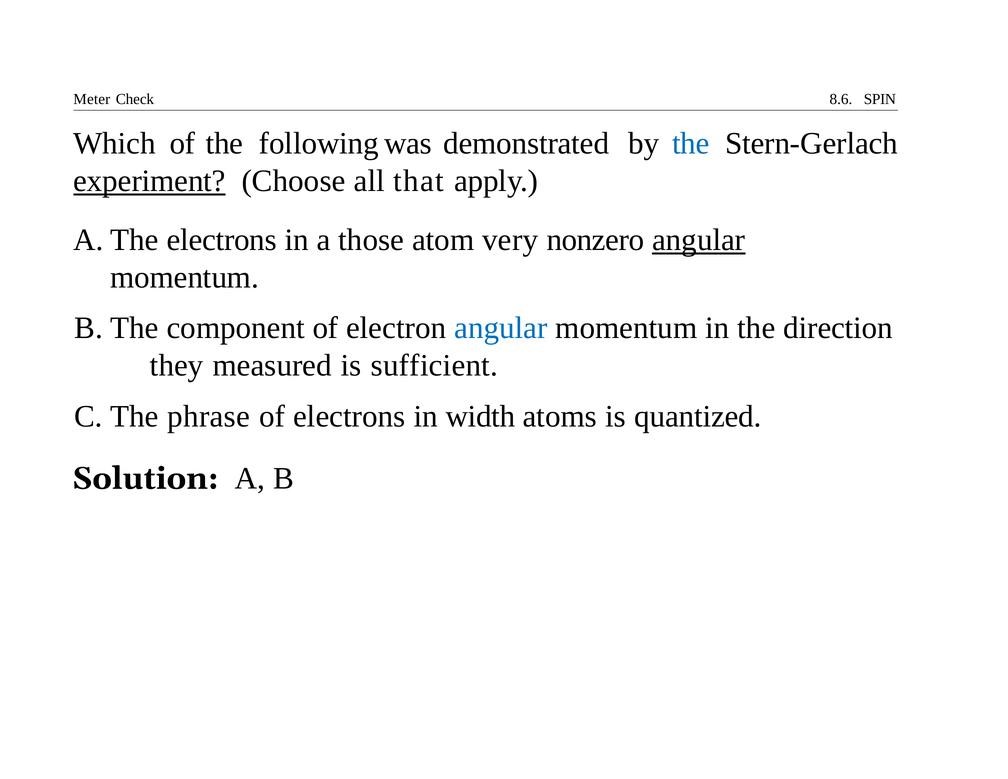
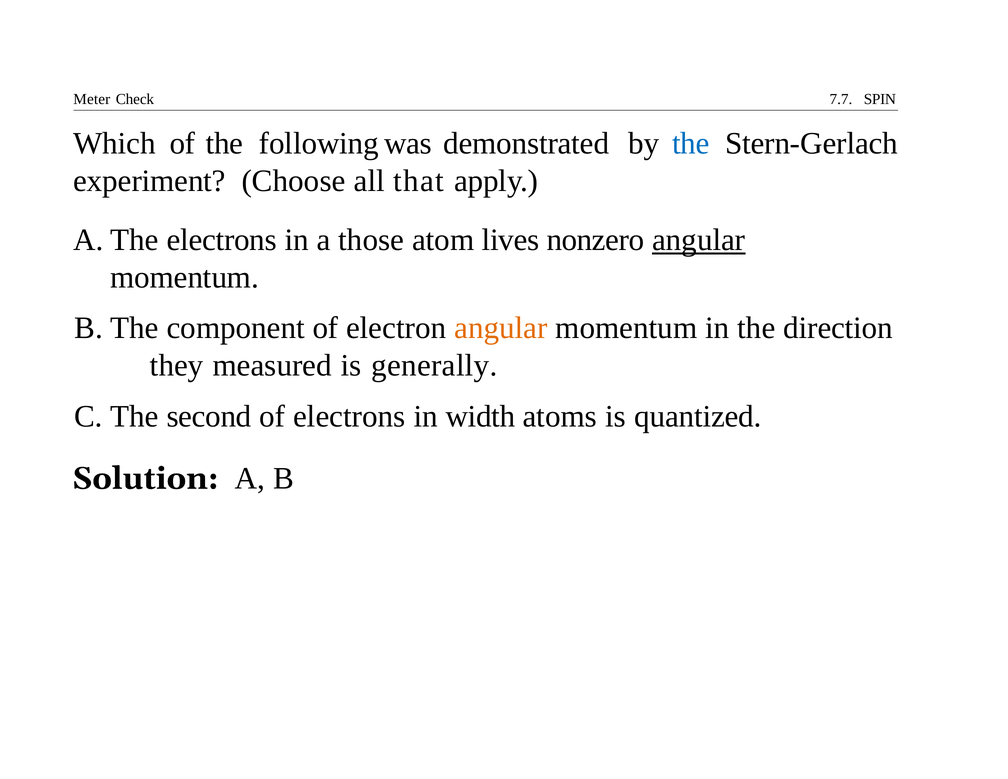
8.6: 8.6 -> 7.7 (841, 99)
experiment underline: present -> none (150, 181)
very: very -> lives (510, 240)
angular colour: blue -> orange (501, 328)
sufficient: sufficient -> generally (434, 366)
phrase: phrase -> second (209, 416)
